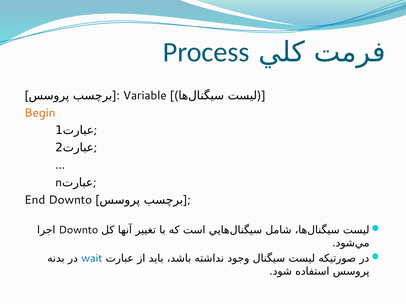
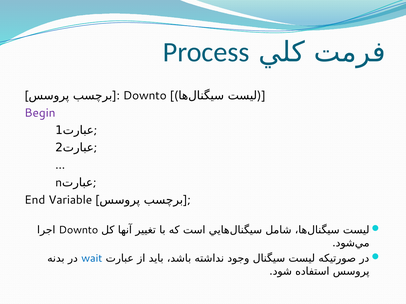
Variable: Variable -> Downto (145, 96)
Begin colour: orange -> purple (40, 113)
End Downto: Downto -> Variable (70, 200)
